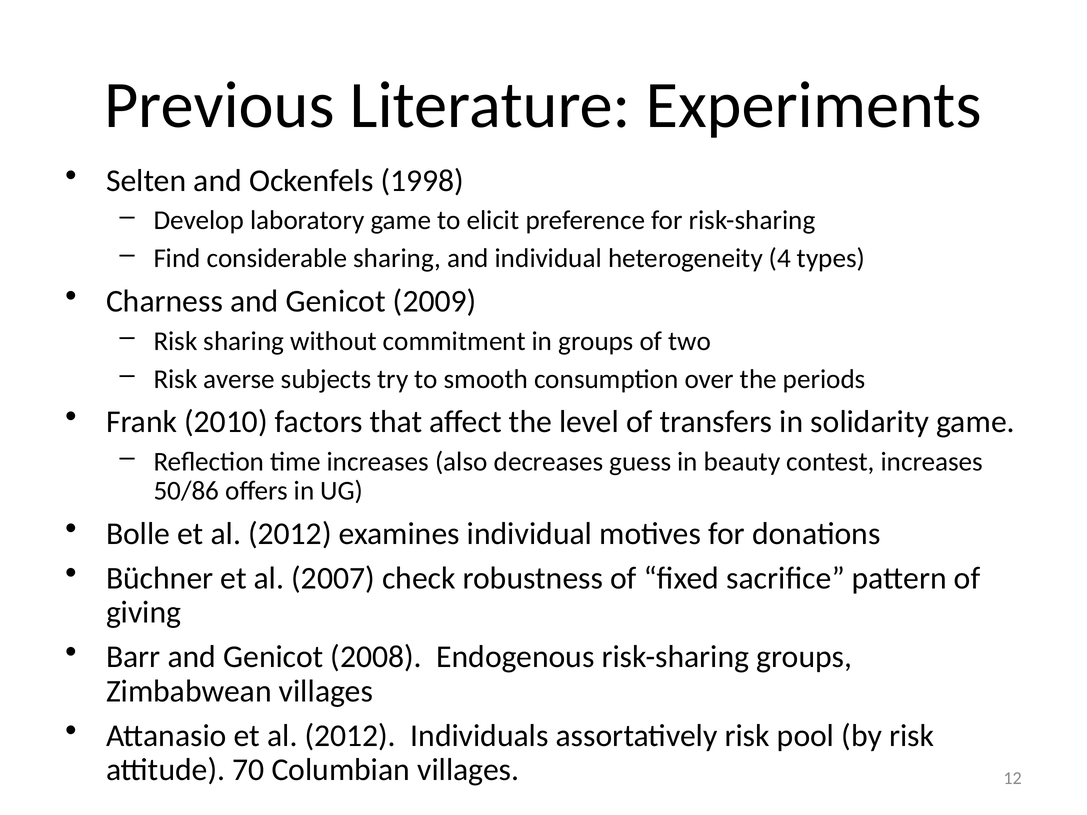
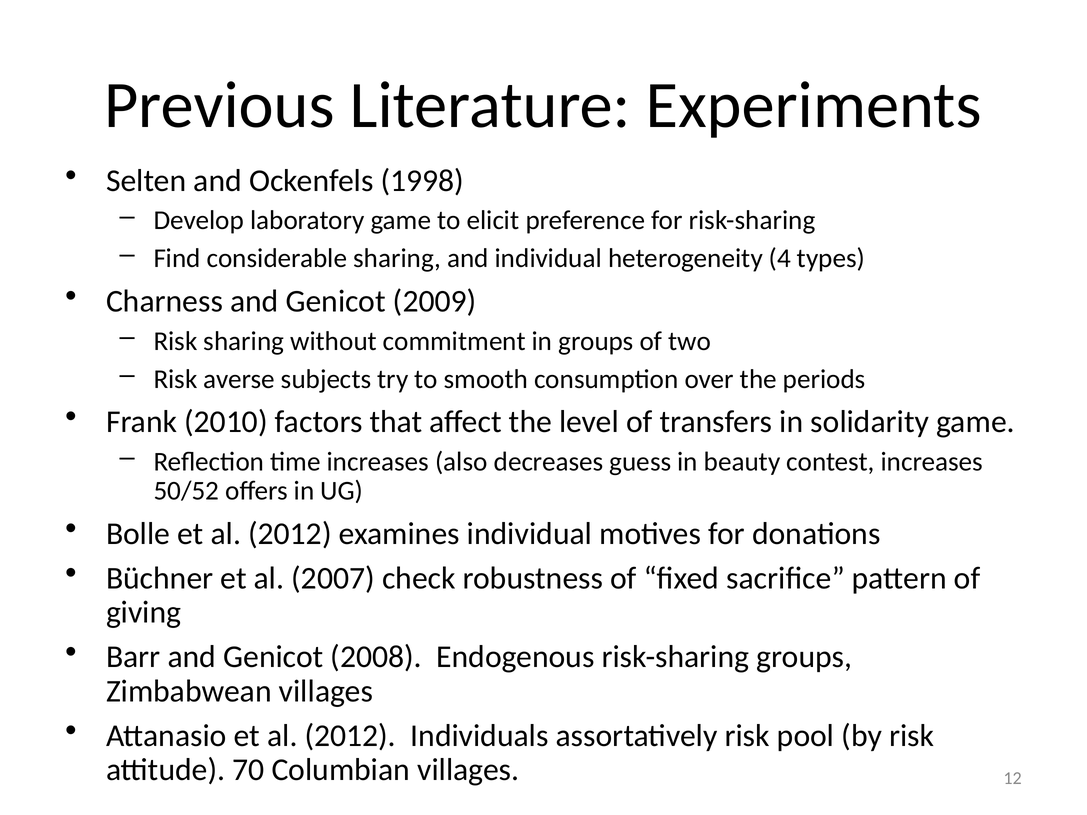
50/86: 50/86 -> 50/52 (186, 491)
